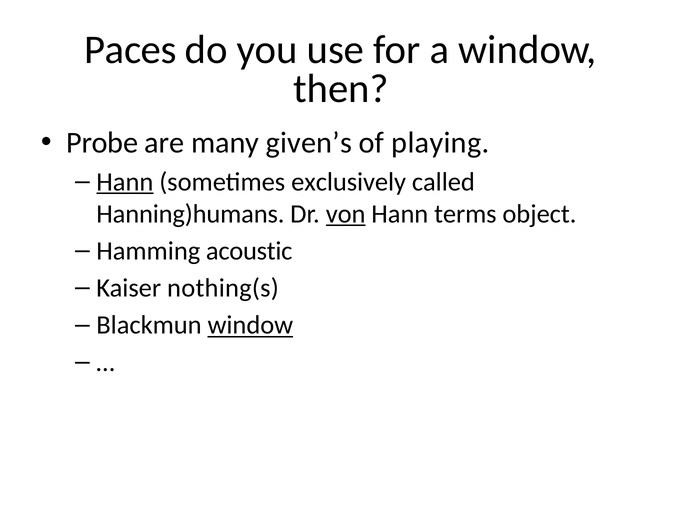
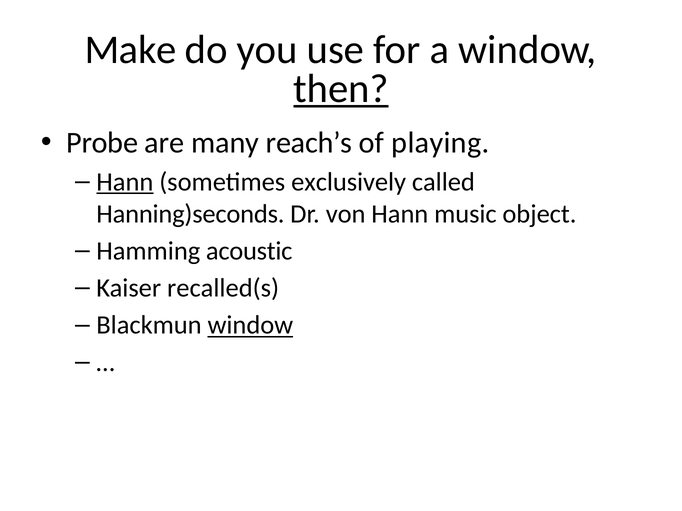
Paces: Paces -> Make (131, 50)
then underline: none -> present (341, 89)
given’s: given’s -> reach’s (309, 143)
Hanning)humans: Hanning)humans -> Hanning)seconds (190, 214)
von underline: present -> none (346, 214)
terms: terms -> music (465, 214)
nothing(s: nothing(s -> recalled(s (223, 288)
